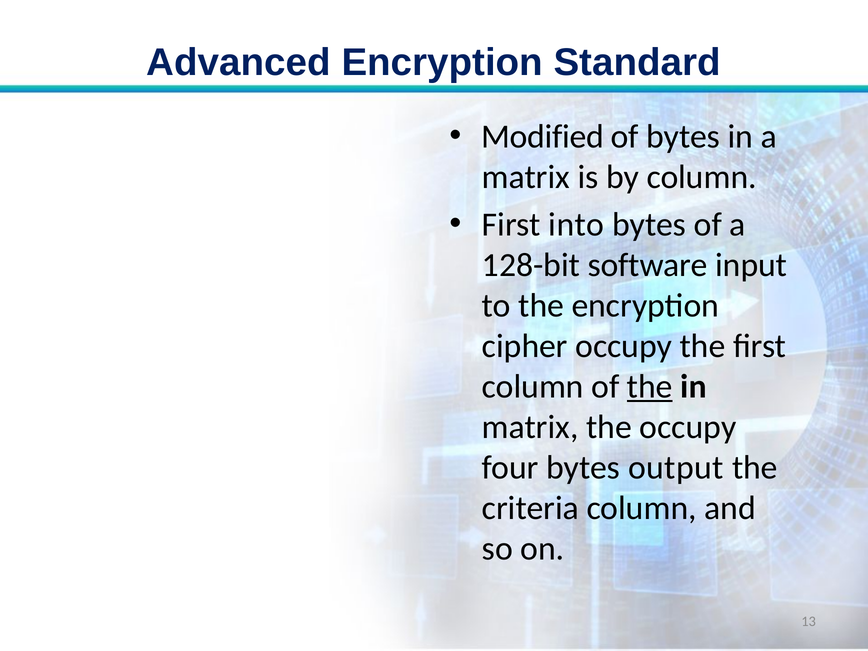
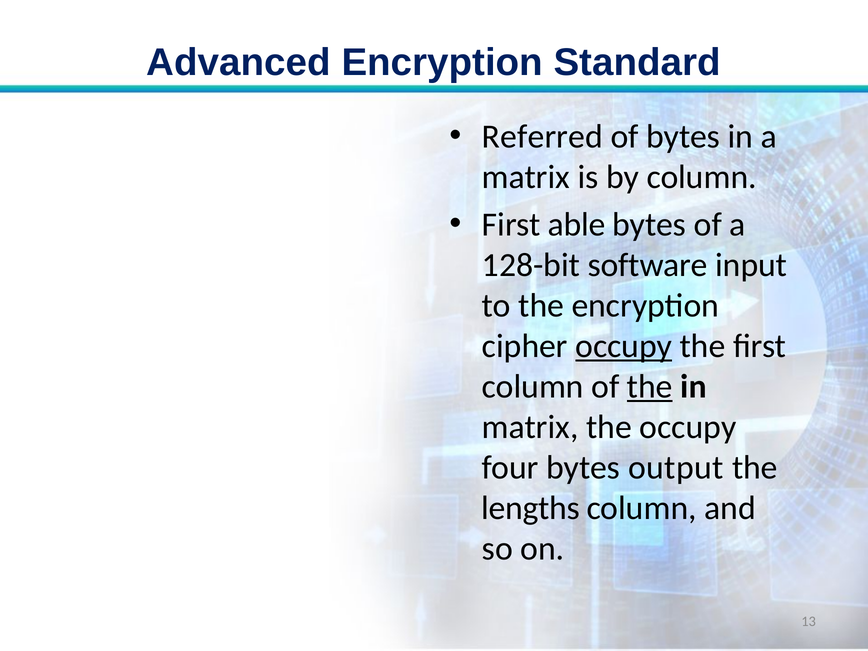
Modified: Modified -> Referred (542, 137)
into: into -> able (577, 224)
occupy underline: none -> present (624, 346)
criteria: criteria -> lengths (531, 508)
